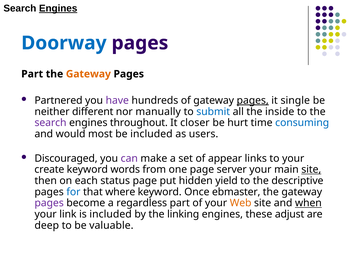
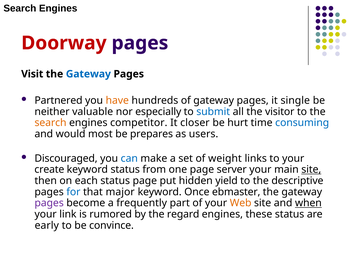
Engines underline: present -> none (58, 8)
Doorway colour: blue -> red (64, 43)
Part: Part -> Visit (32, 74)
Gateway colour: orange -> blue (88, 74)
have colour: purple -> orange (117, 100)
pages underline: present -> none (253, 100)
different: different -> valuable (93, 111)
manually: manually -> especially (158, 111)
inside: inside -> visitor (280, 111)
search colour: purple -> orange (51, 123)
throughout: throughout -> competitor (139, 123)
be included: included -> prepares (152, 134)
can colour: purple -> blue (129, 158)
appear: appear -> weight (225, 158)
keyword words: words -> status (125, 169)
where: where -> major (120, 192)
regardless: regardless -> frequently (142, 203)
is included: included -> rumored (111, 214)
linking: linking -> regard (183, 214)
these adjust: adjust -> status (290, 214)
deep: deep -> early (47, 225)
valuable: valuable -> convince (111, 225)
